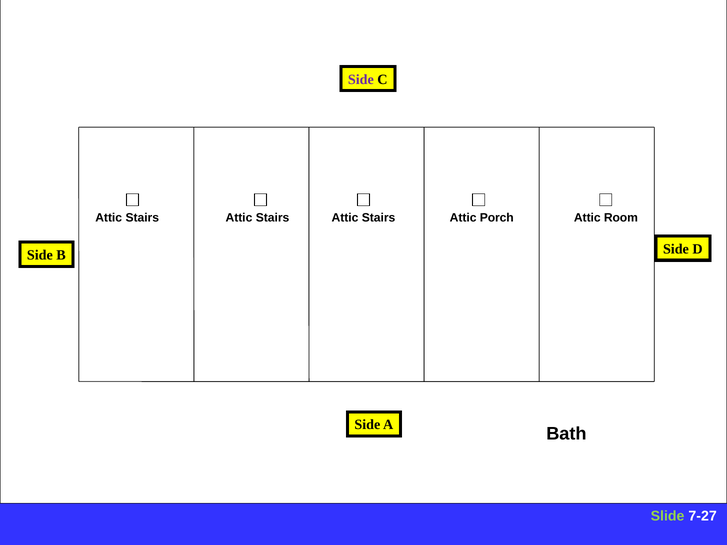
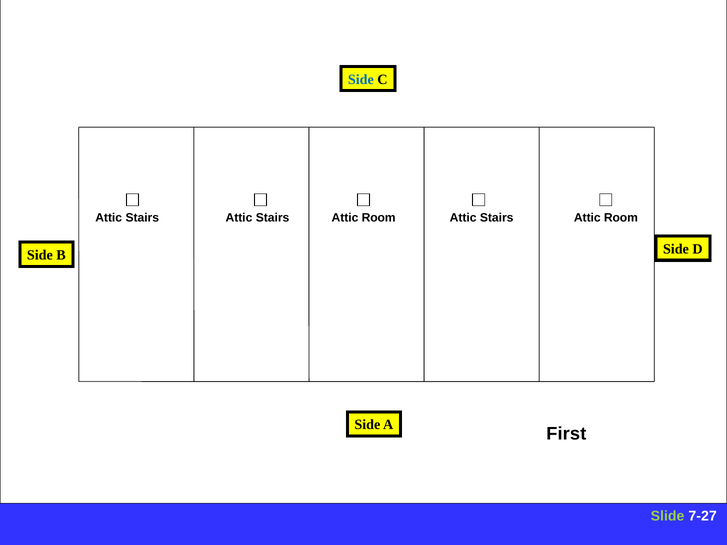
Side colour: purple -> blue (361, 80)
Stairs: Stairs -> Room (379, 218)
Porch: Porch -> Stairs (497, 218)
Bath: Bath -> First (566, 434)
